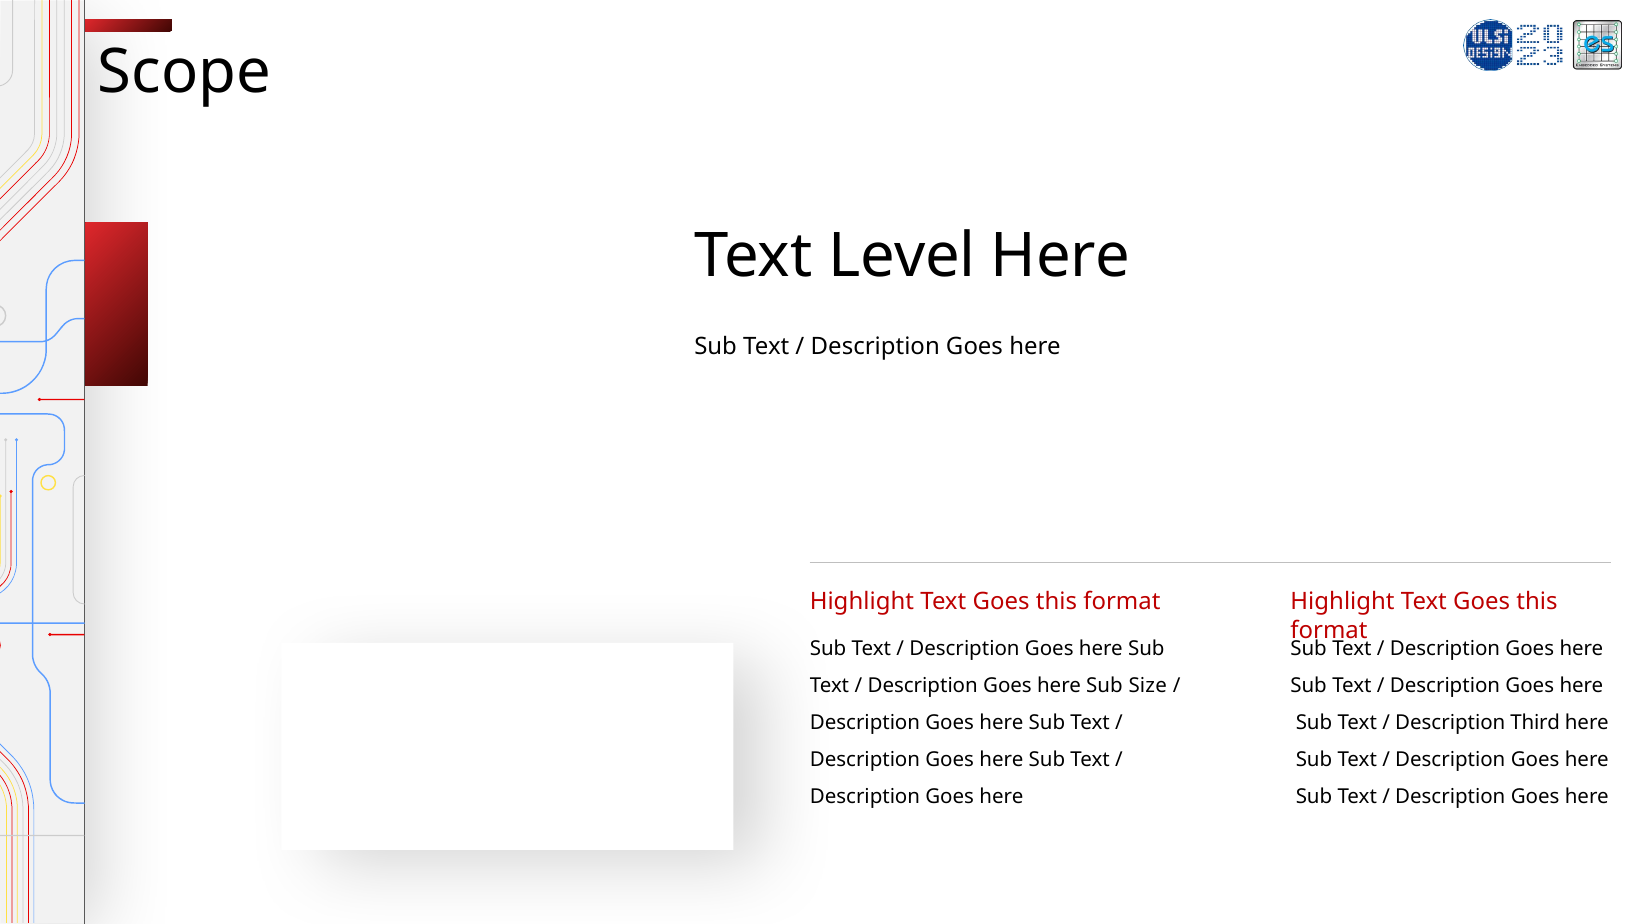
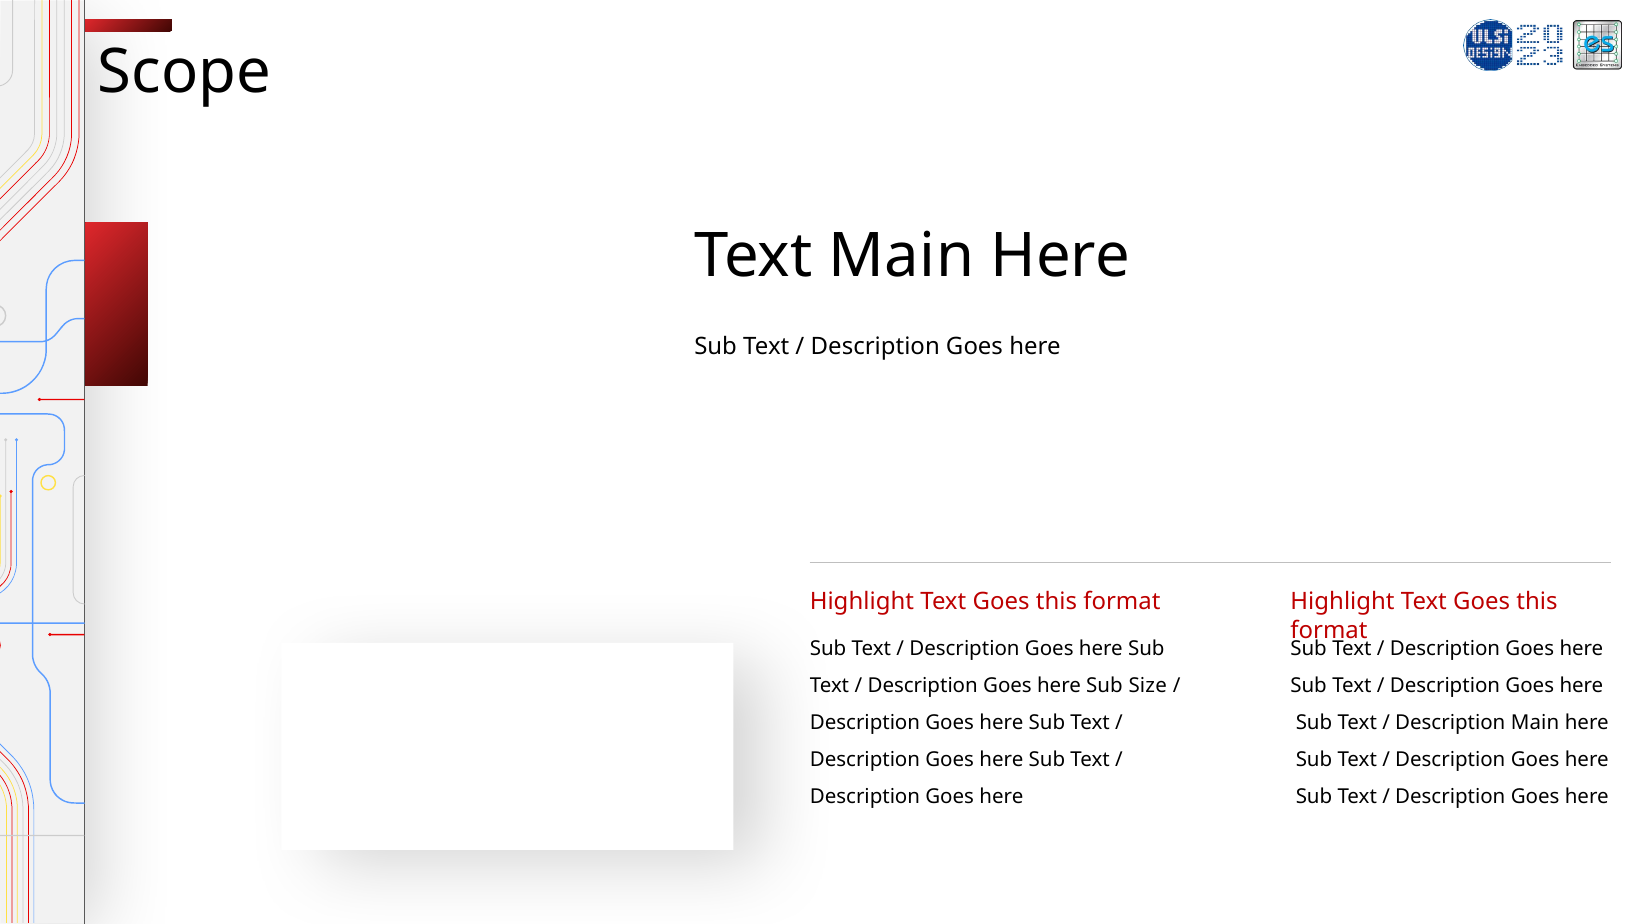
Text Level: Level -> Main (901, 256)
Description Third: Third -> Main (1535, 723)
